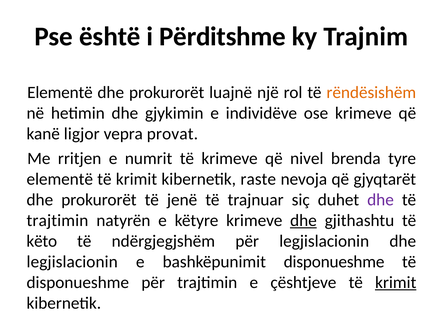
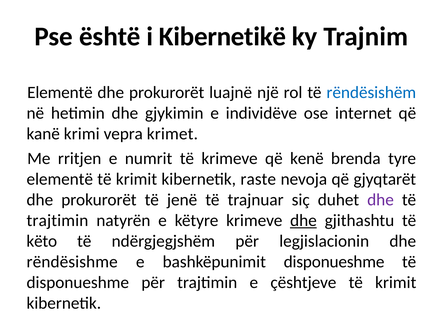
Përditshme: Përditshme -> Kibernetikë (222, 37)
rëndësishëm colour: orange -> blue (371, 93)
ose krimeve: krimeve -> internet (363, 113)
ligjor: ligjor -> krimi (82, 134)
provat: provat -> krimet (172, 134)
nivel: nivel -> kenë (307, 159)
legjislacionin: legjislacionin -> rëndësishme (72, 262)
krimit underline: present -> none (396, 283)
